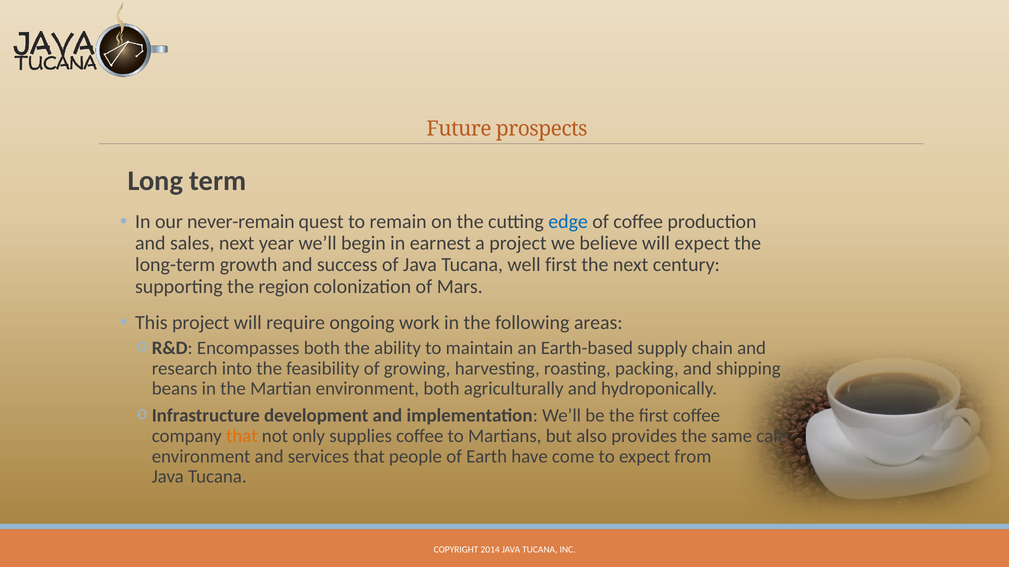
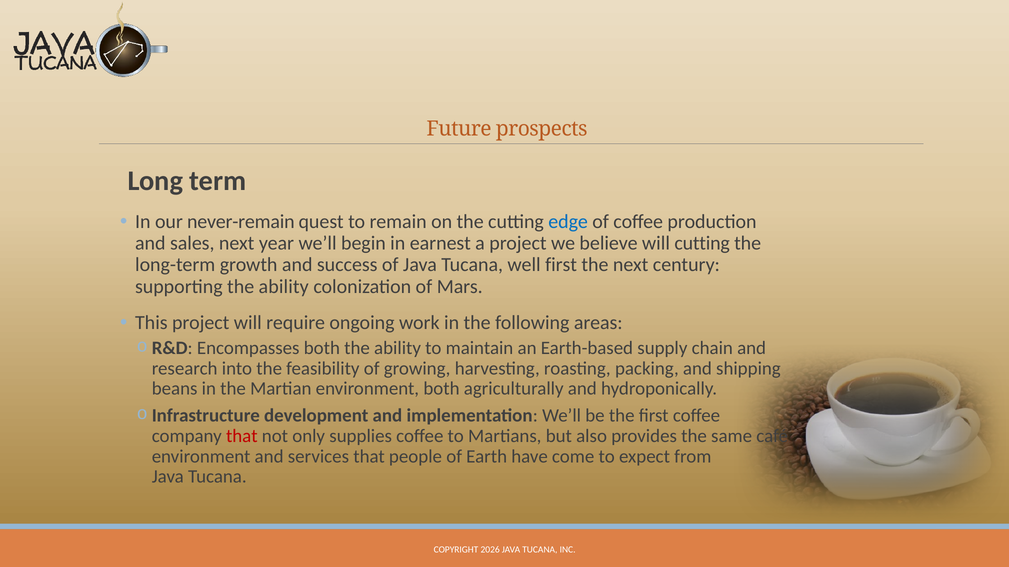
will expect: expect -> cutting (702, 244)
supporting the region: region -> ability (284, 287)
that colour: orange -> red (242, 436)
2014: 2014 -> 2026 (490, 550)
